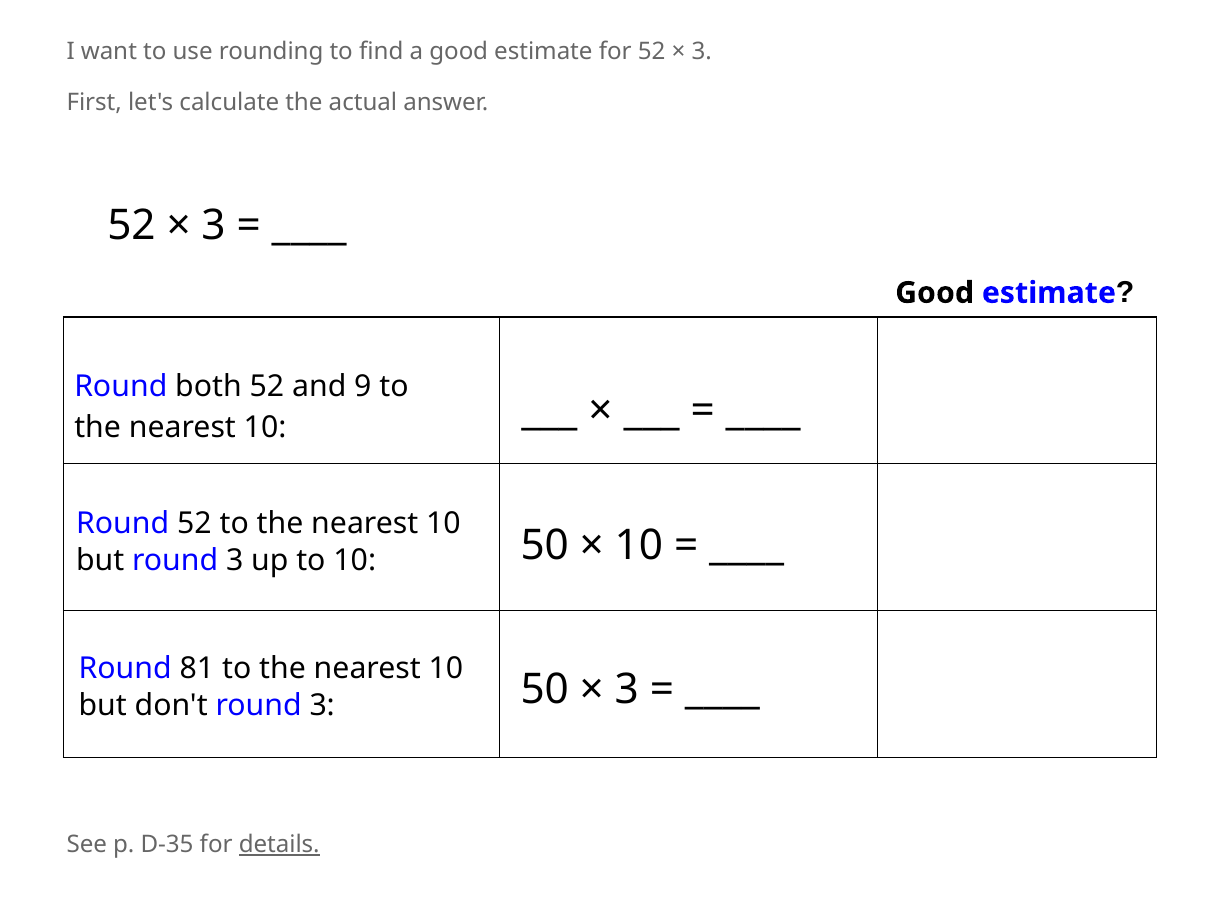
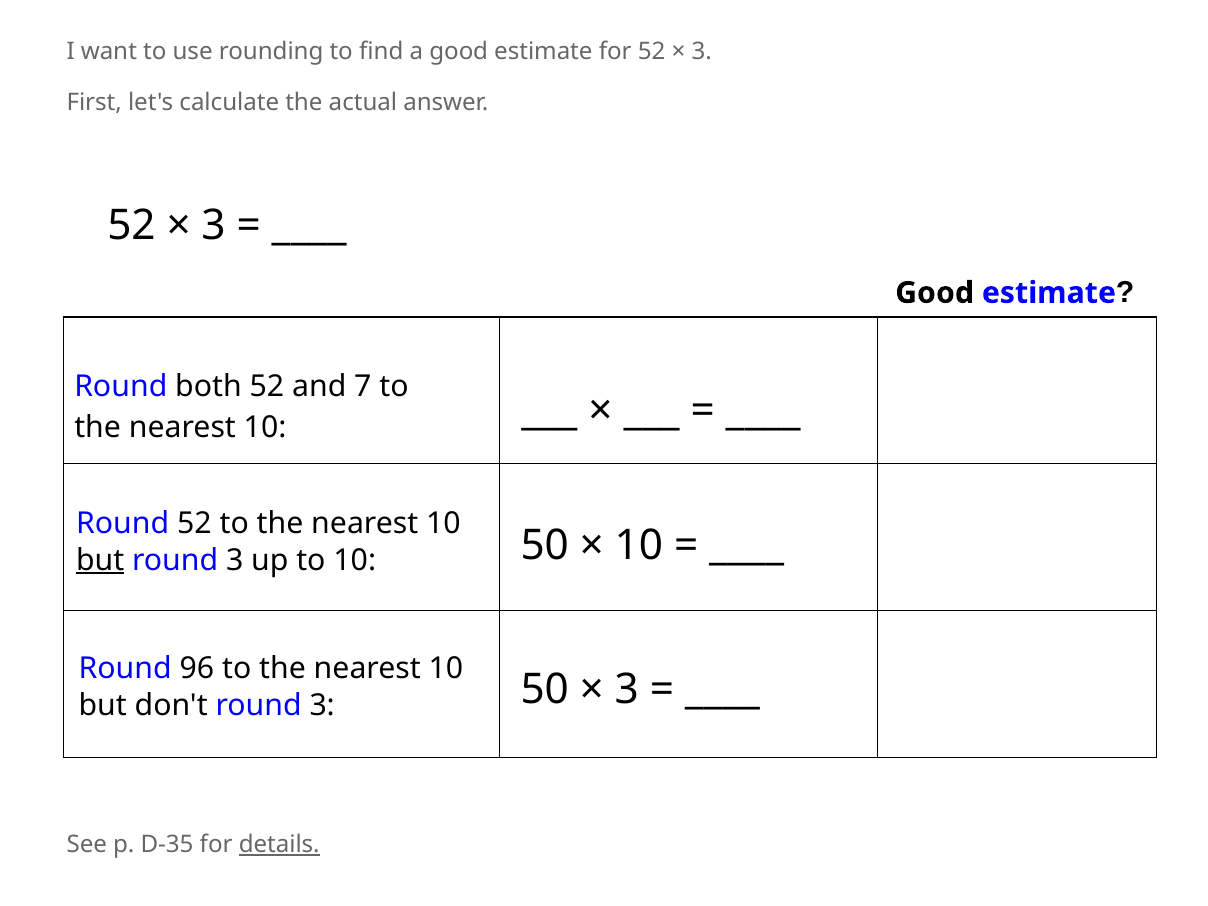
9: 9 -> 7 (363, 386)
but underline: none -> present (100, 560)
81: 81 -> 96 (197, 669)
